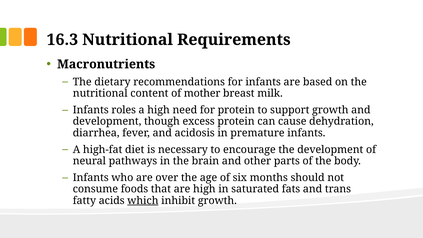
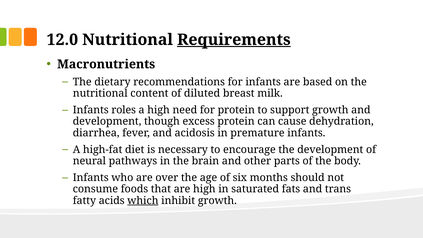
16.3: 16.3 -> 12.0 (62, 40)
Requirements underline: none -> present (234, 40)
mother: mother -> diluted (202, 93)
